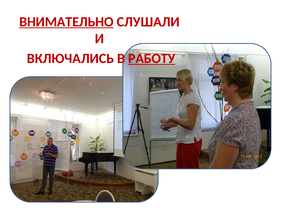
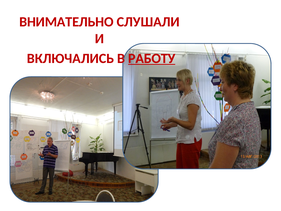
ВНИМАТЕЛЬНО underline: present -> none (66, 22)
